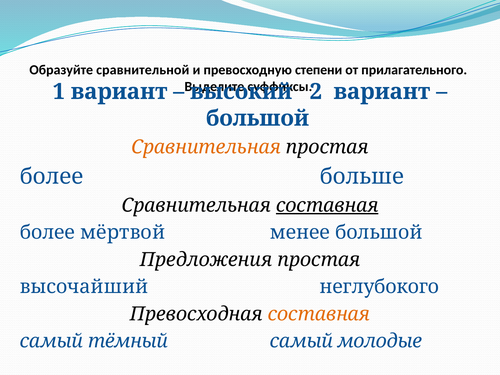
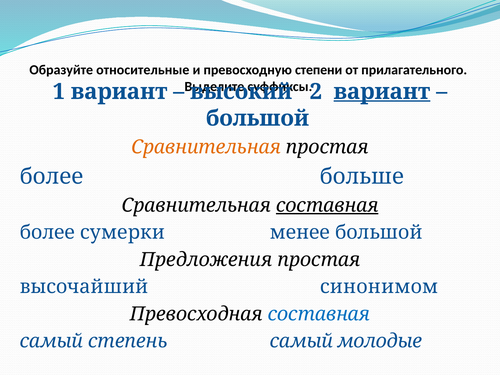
сравнительной: сравнительной -> относительные (143, 70)
вариант underline: none -> present (382, 92)
мёртвой: мёртвой -> сумерки (123, 232)
неглубокого: неглубокого -> синонимом (379, 287)
составная colour: orange -> blue (319, 314)
тёмный: тёмный -> степень (128, 341)
